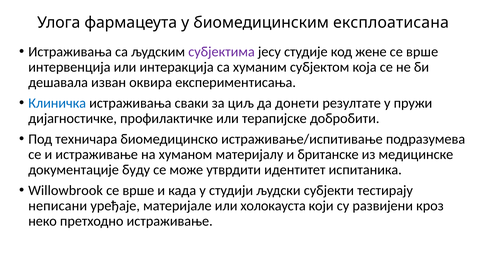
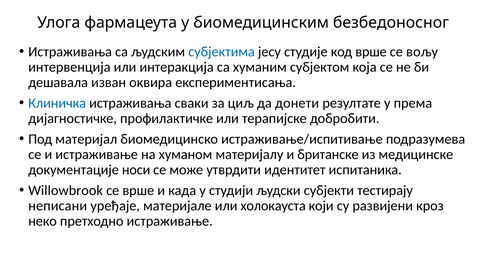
експлоатисана: експлоатисана -> безбедоносног (391, 23)
субјектима colour: purple -> blue (222, 52)
код жене: жене -> врше (371, 52)
врше: врше -> вољу (422, 52)
пружи: пружи -> према (413, 103)
техничара: техничара -> материјал (86, 139)
буду: буду -> носи (136, 170)
